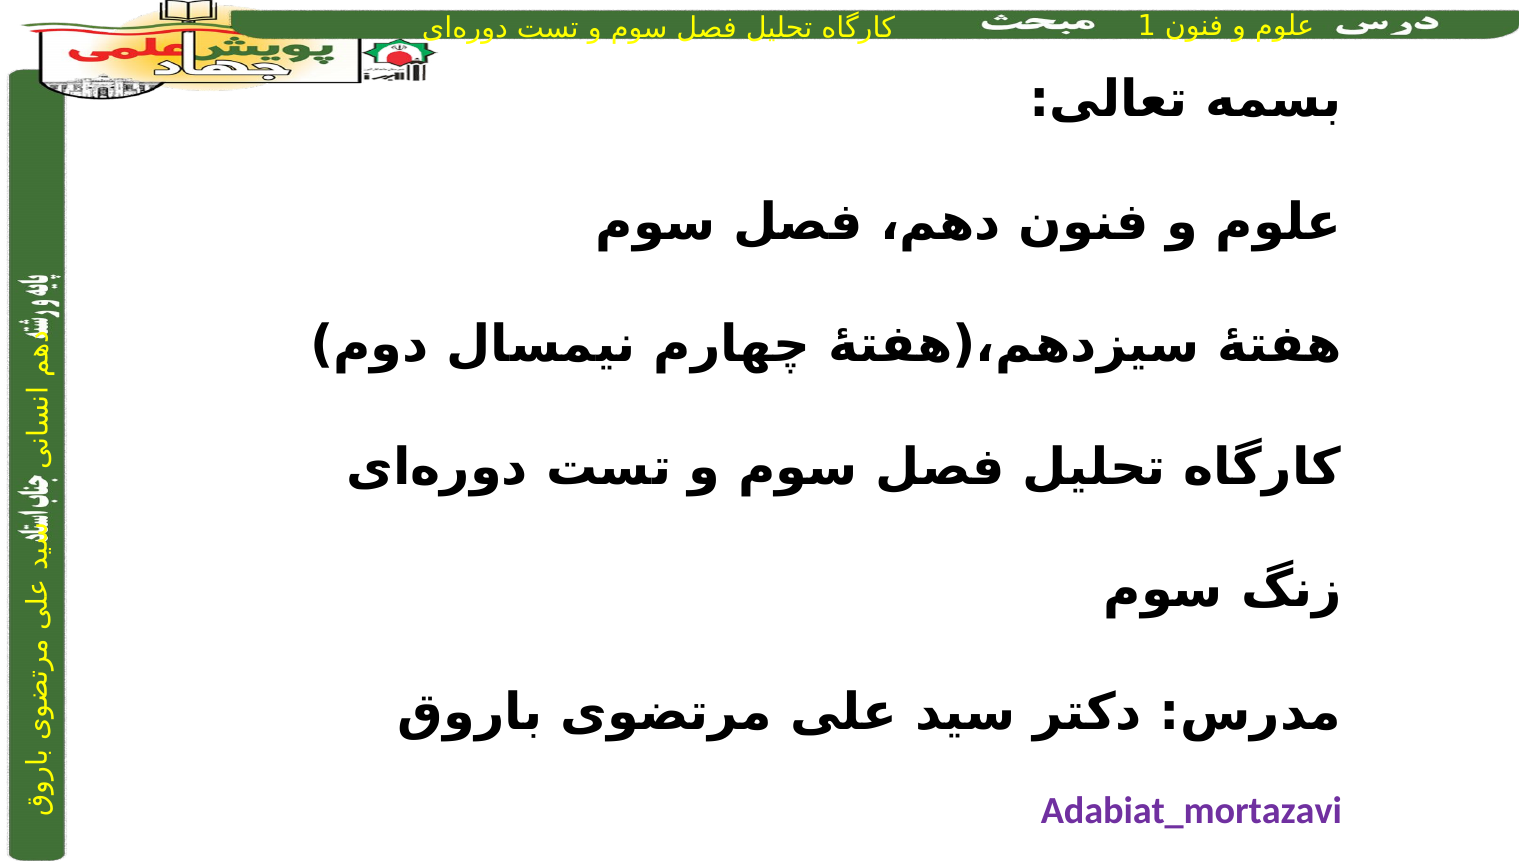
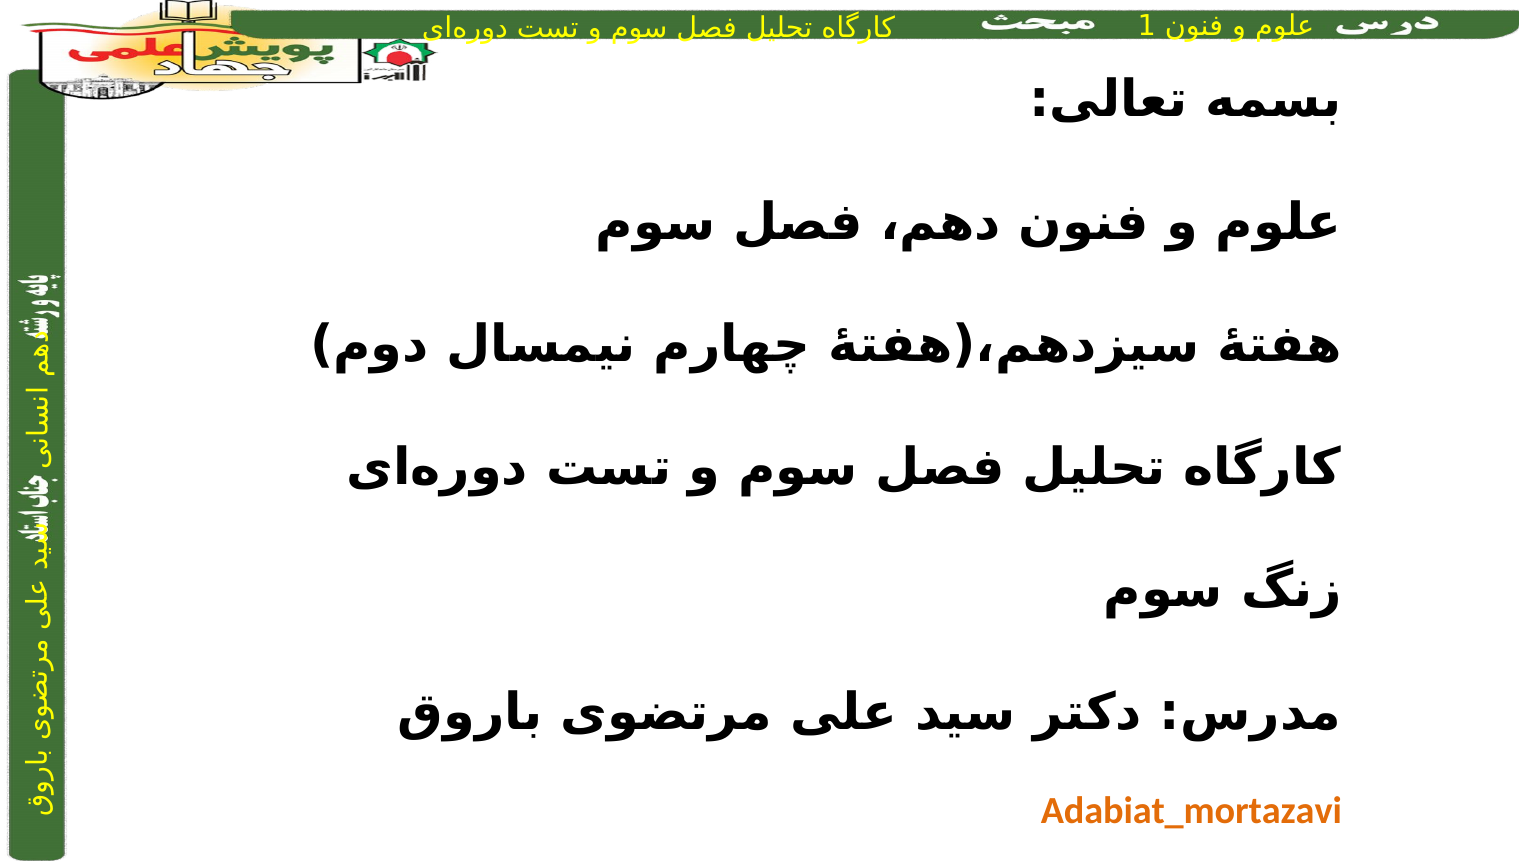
Adabiat_mortazavi colour: purple -> orange (1191, 811)
